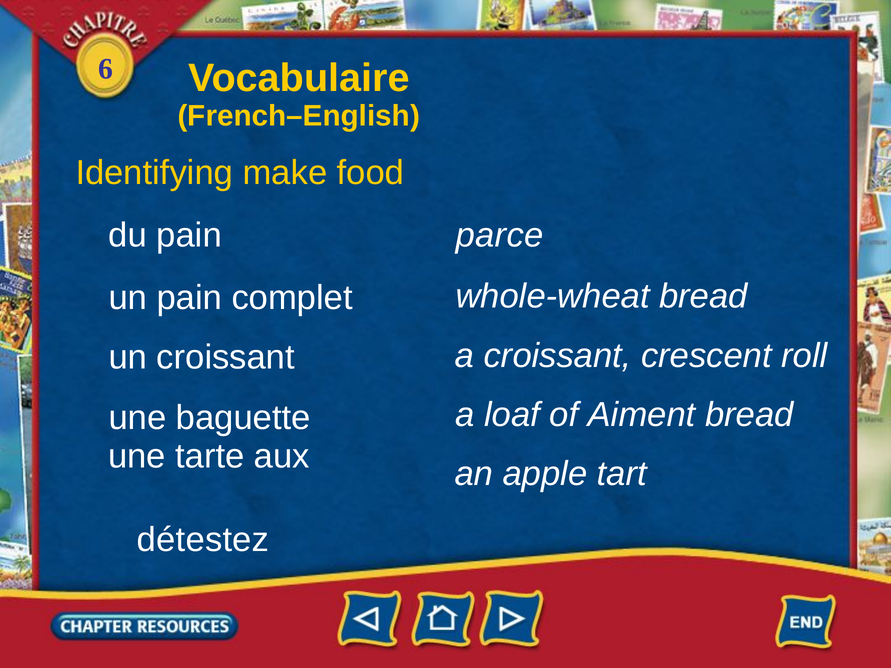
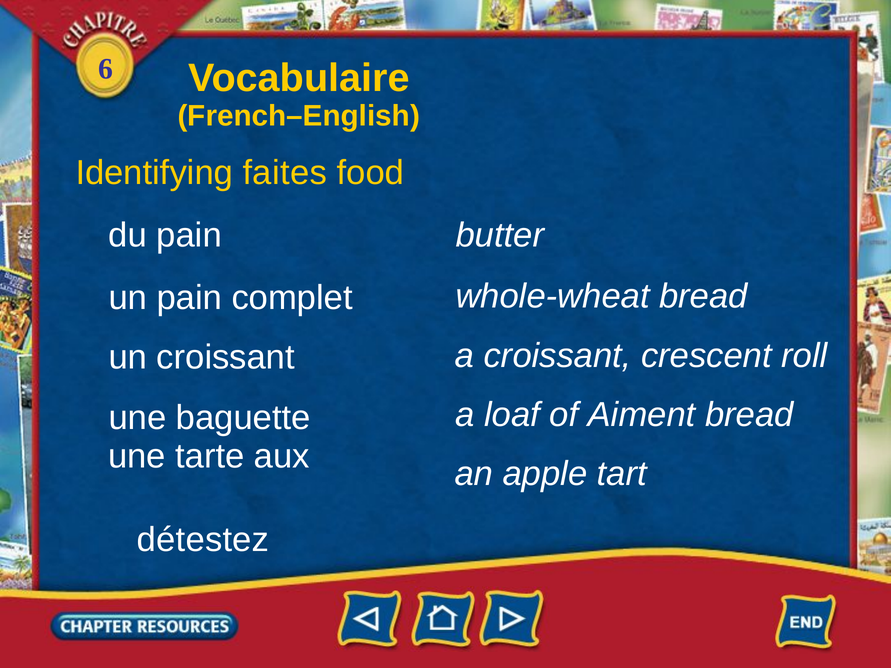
make: make -> faites (285, 173)
parce: parce -> butter (500, 235)
